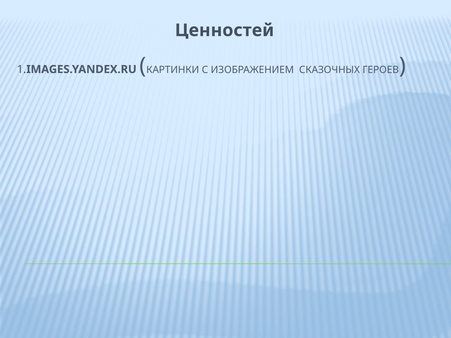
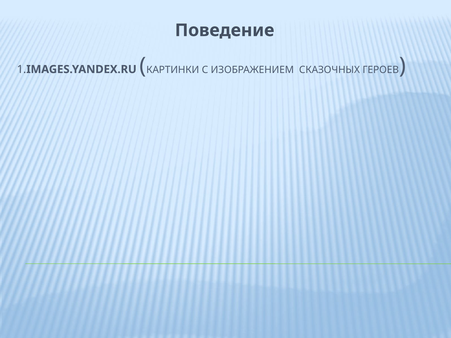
Ценностей: Ценностей -> Поведение (225, 30)
